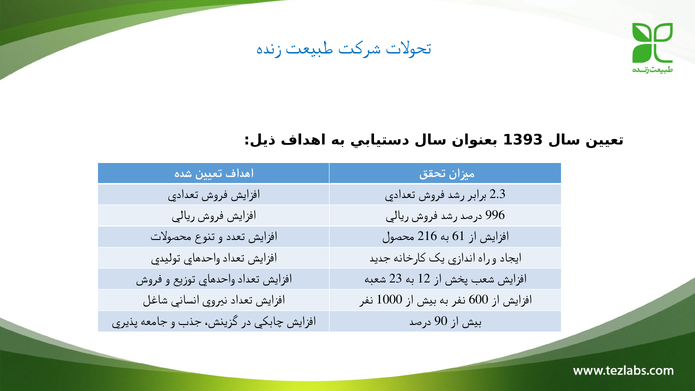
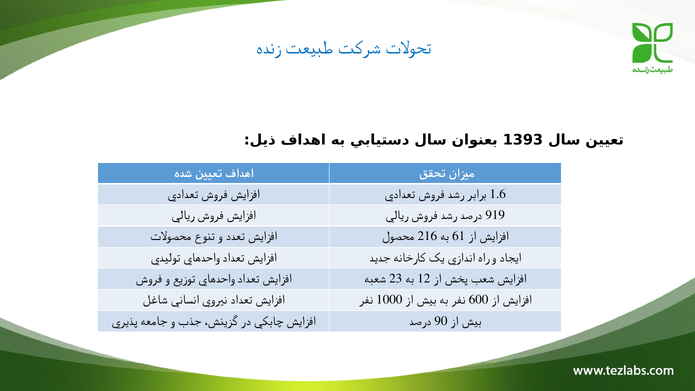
2.3: 2.3 -> 1.6 (498, 194)
996: 996 -> 919 (495, 215)
